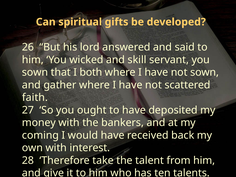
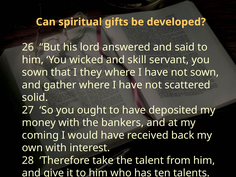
both: both -> they (91, 72)
faith: faith -> solid (35, 97)
